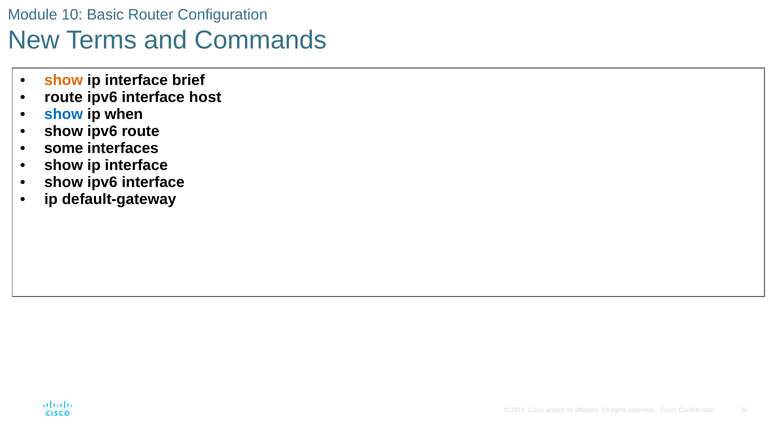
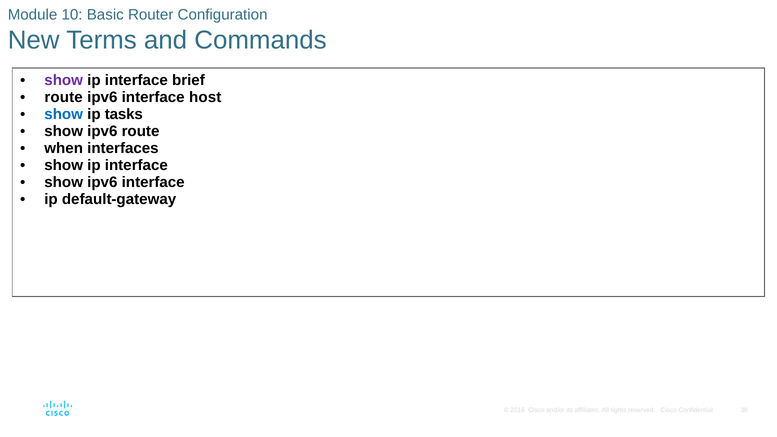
show colour: orange -> purple (64, 80)
when: when -> tasks (124, 114)
some: some -> when (64, 148)
